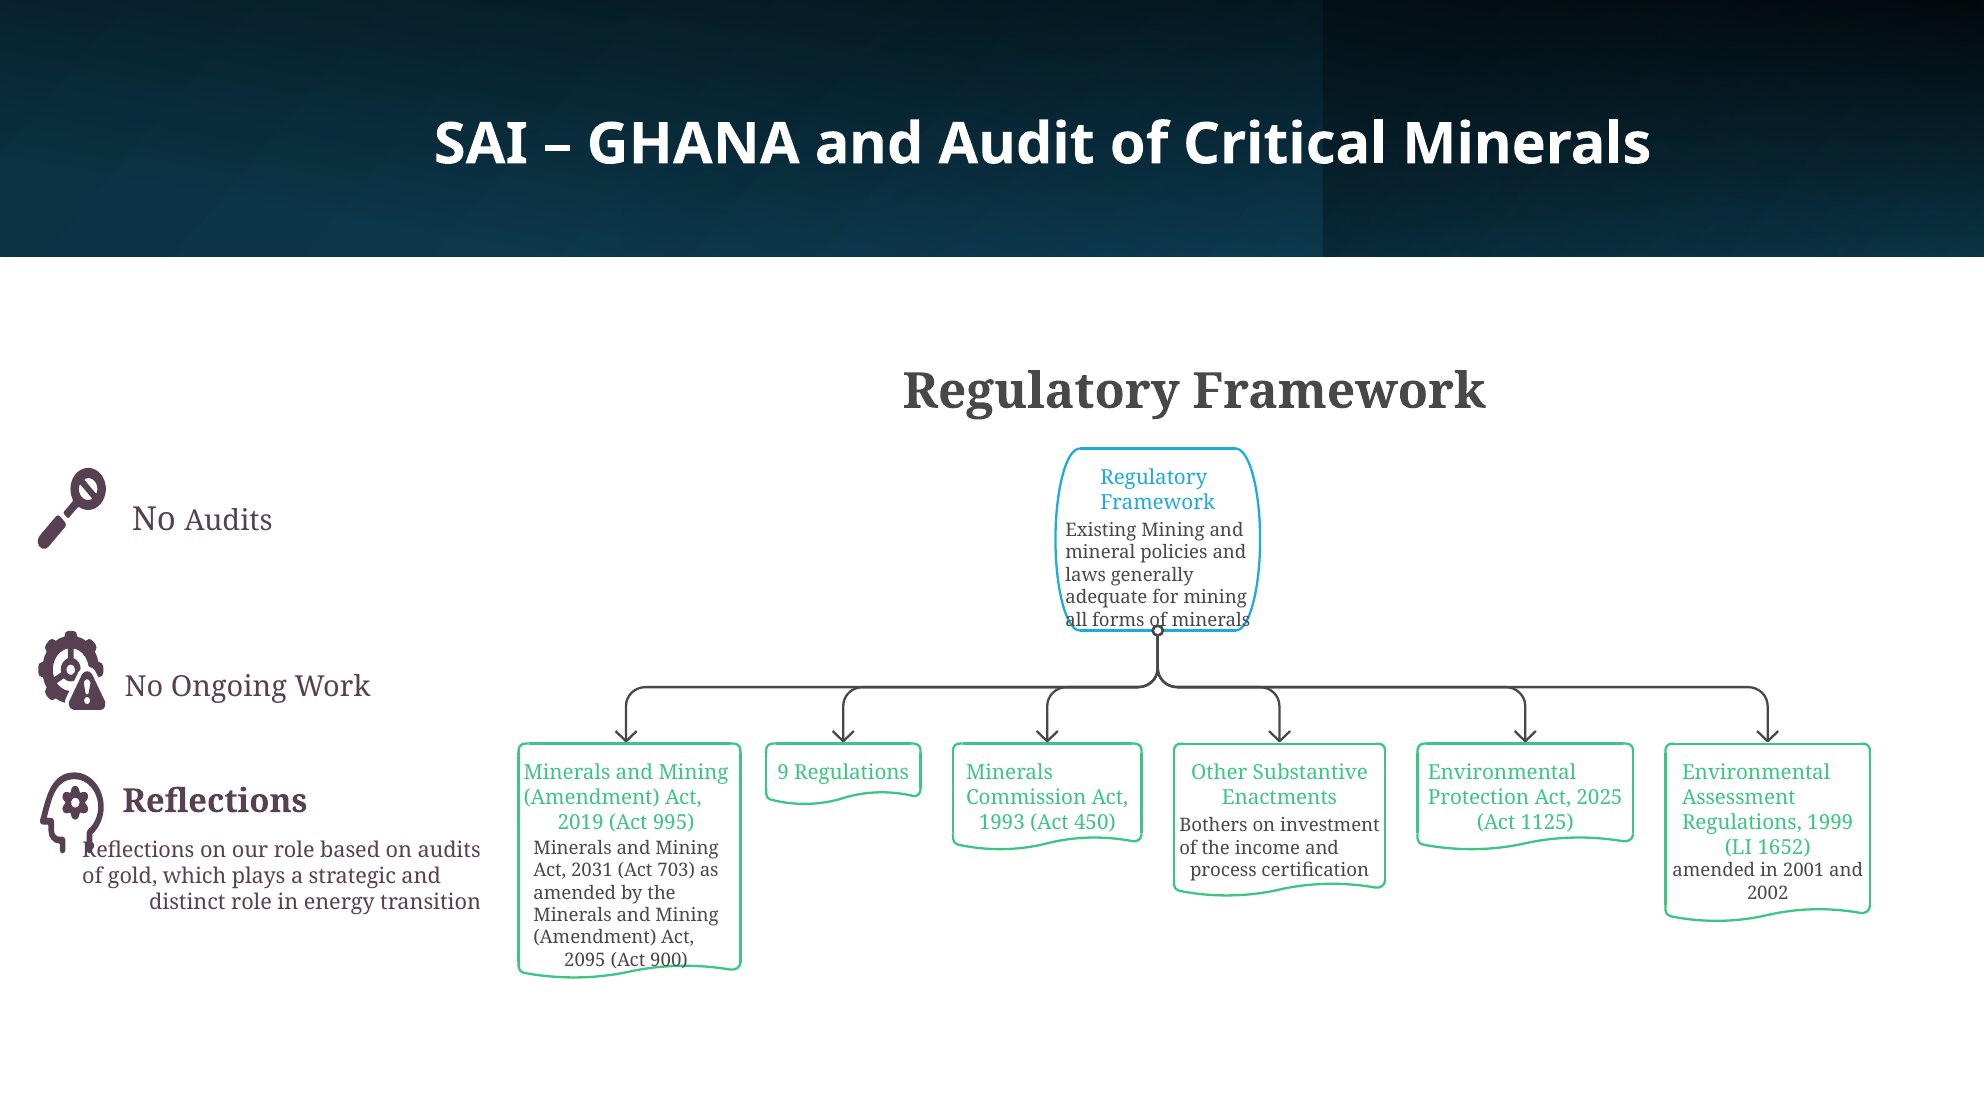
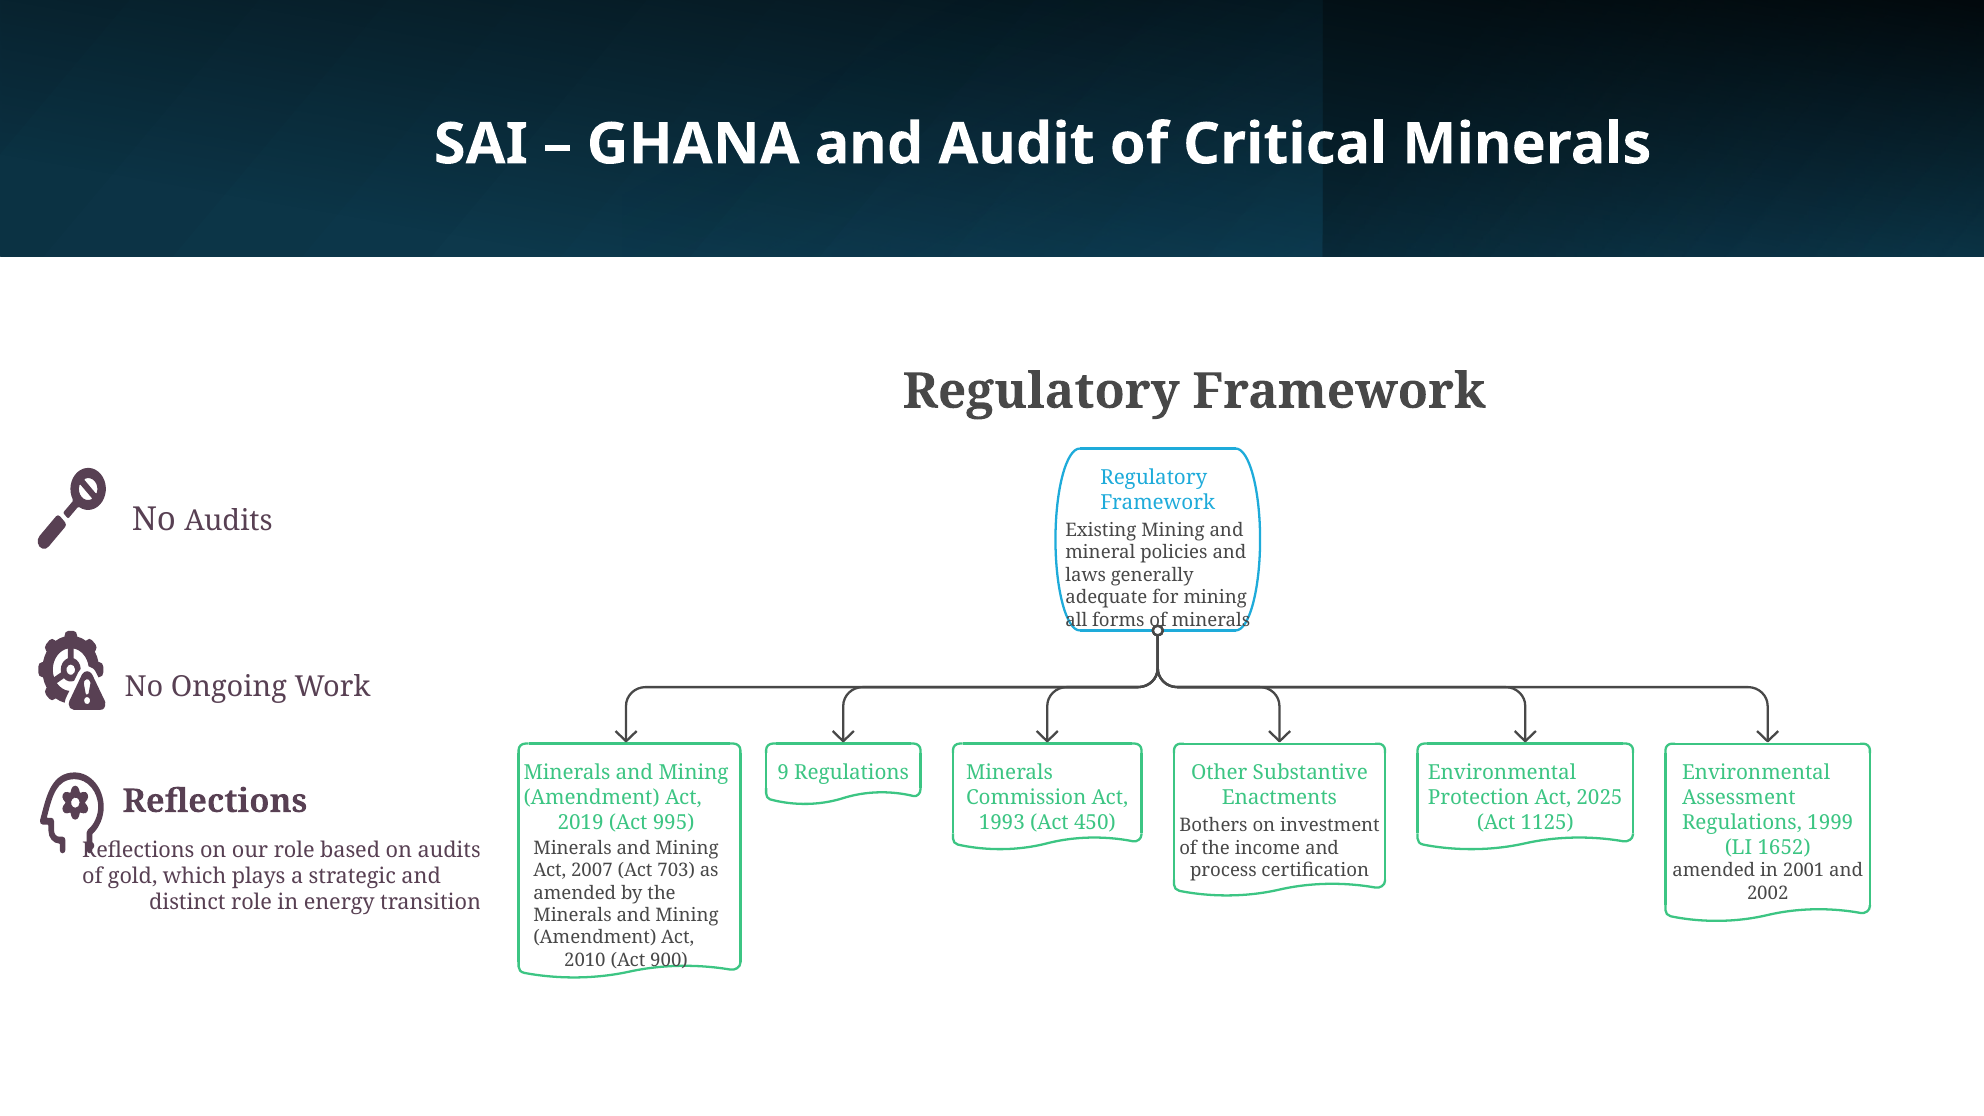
2031: 2031 -> 2007 (592, 871)
2095: 2095 -> 2010 (585, 960)
